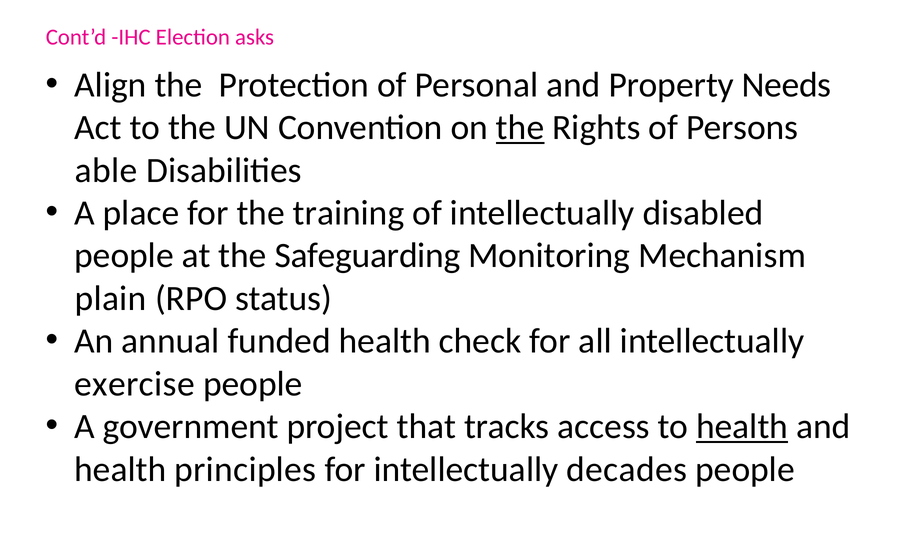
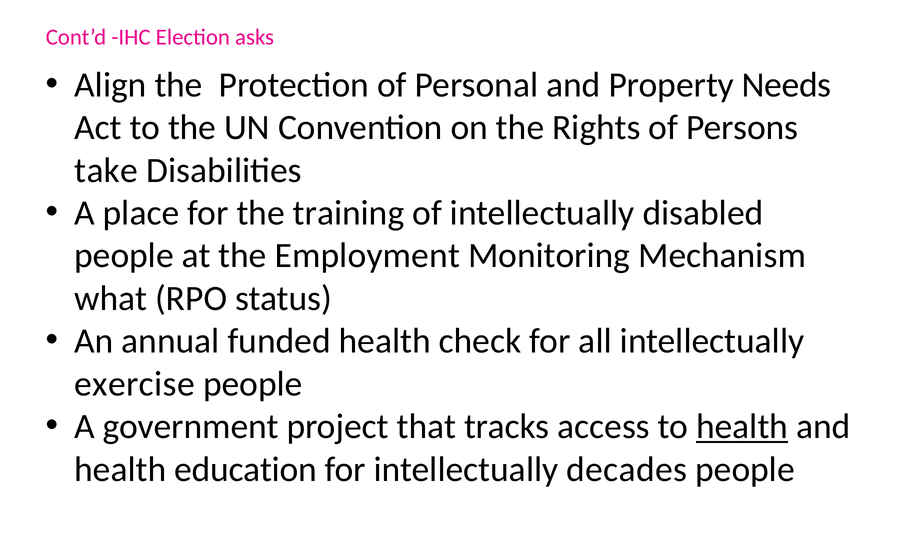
the underline: present -> none (520, 128)
able: able -> take (106, 170)
Safeguarding: Safeguarding -> Employment (367, 256)
plain: plain -> what (111, 298)
principles: principles -> education (246, 469)
